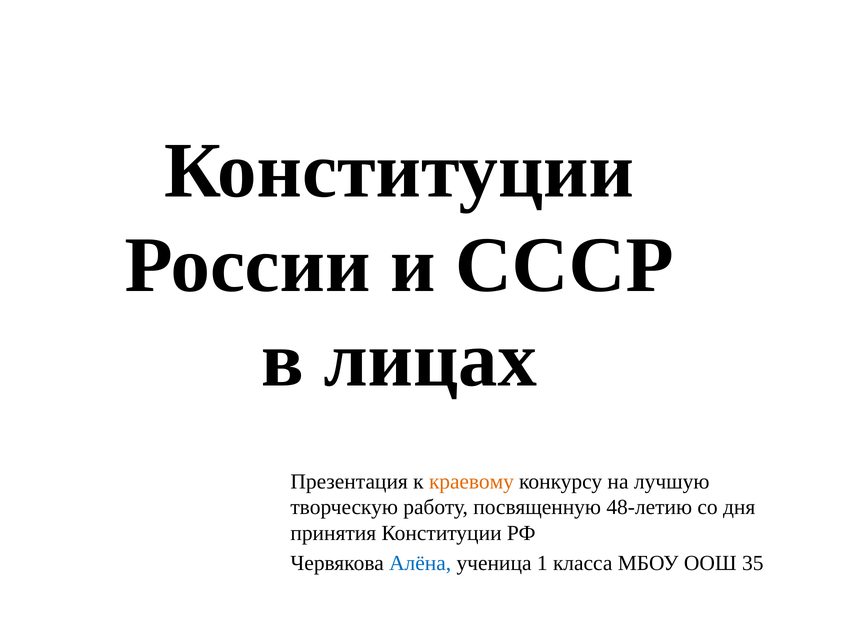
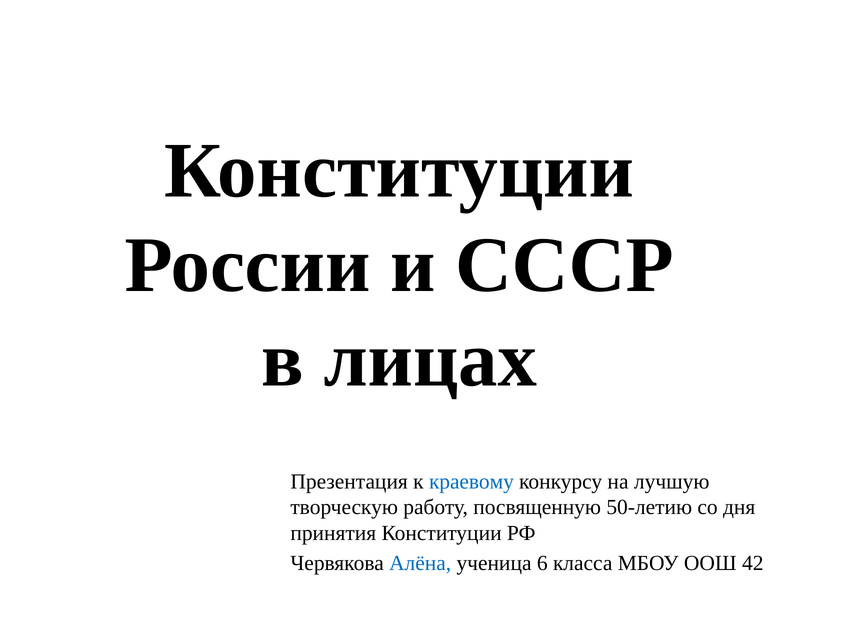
краевому colour: orange -> blue (471, 482)
48-летию: 48-летию -> 50-летию (649, 508)
1: 1 -> 6 (542, 563)
35: 35 -> 42 (753, 563)
